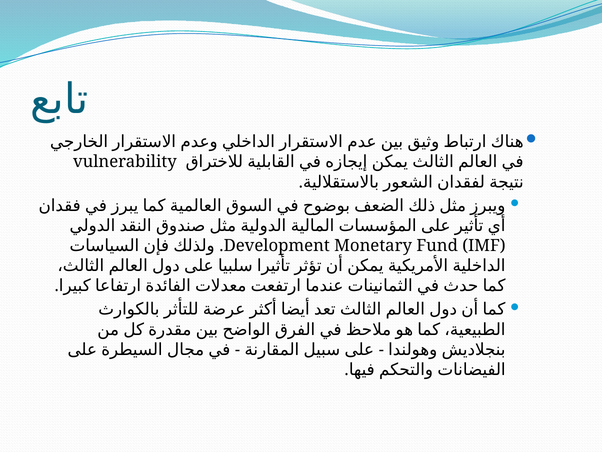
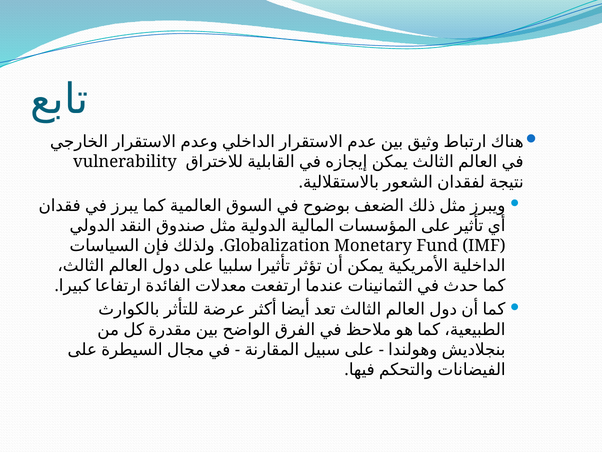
Development: Development -> Globalization (277, 245)
